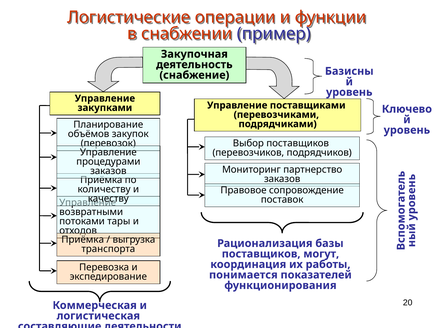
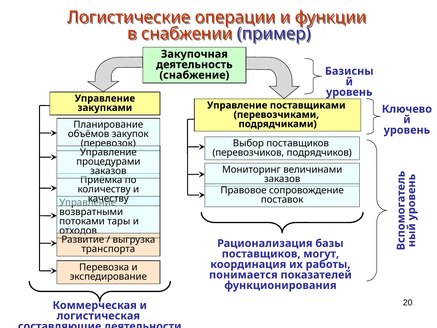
партнерство: партнерство -> величинами (313, 169)
Приёмка: Приёмка -> Развитие (83, 239)
